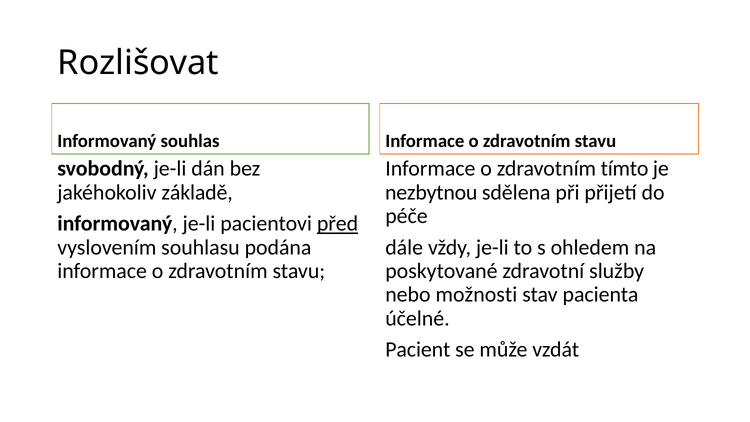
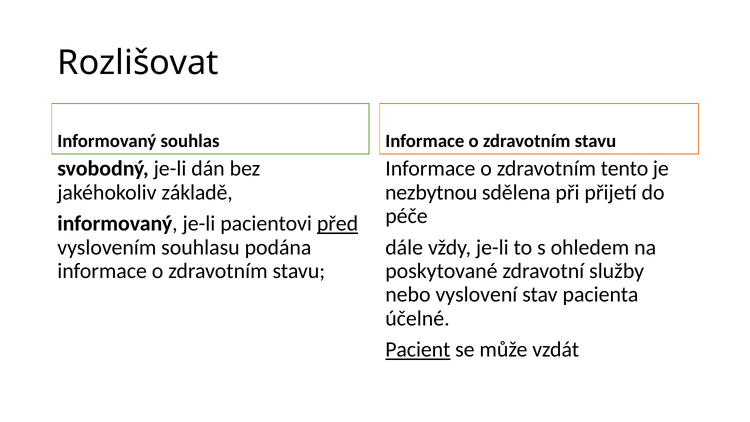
tímto: tímto -> tento (625, 169)
možnosti: možnosti -> vyslovení (476, 295)
Pacient underline: none -> present (418, 350)
